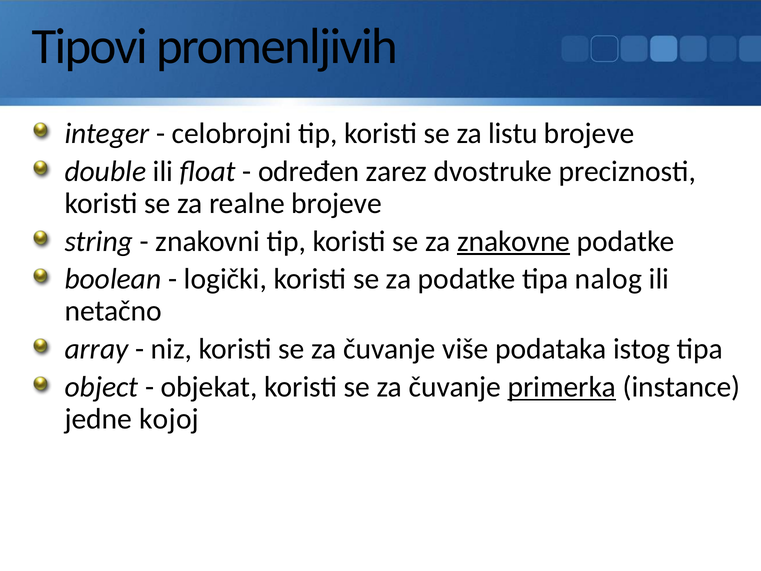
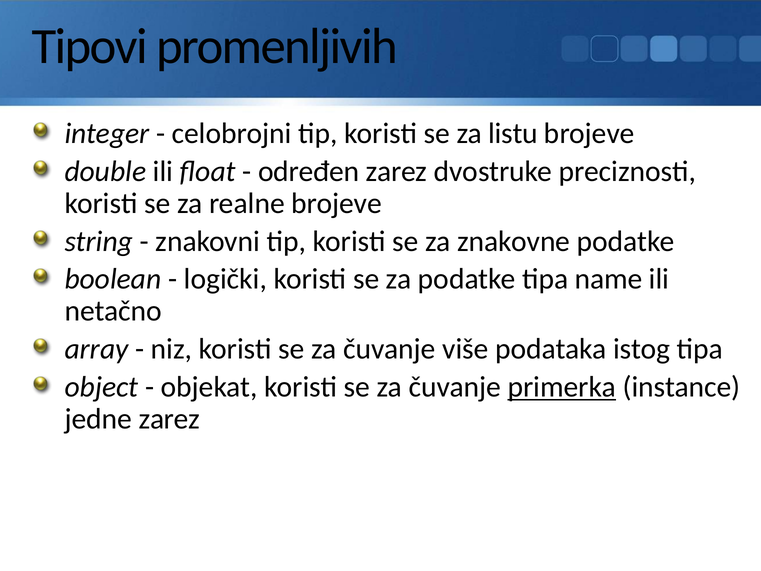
znakovne underline: present -> none (514, 241)
nalog: nalog -> name (609, 279)
jedne kojoj: kojoj -> zarez (169, 419)
